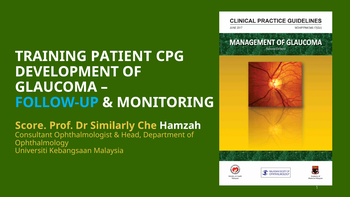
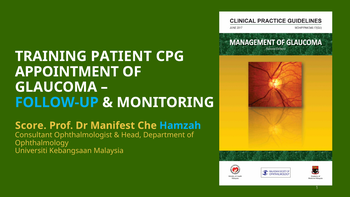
DEVELOPMENT: DEVELOPMENT -> APPOINTMENT (67, 72)
Similarly: Similarly -> Manifest (113, 125)
Hamzah colour: white -> light blue (180, 125)
